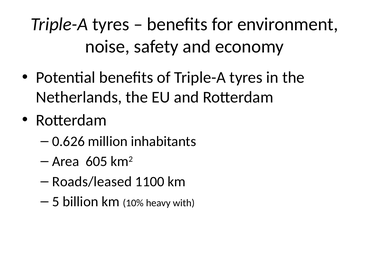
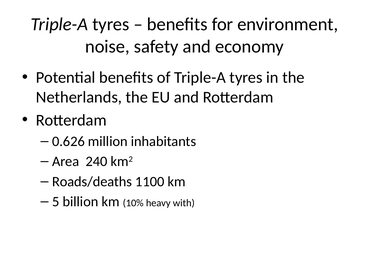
605: 605 -> 240 (97, 161)
Roads/leased: Roads/leased -> Roads/deaths (92, 181)
